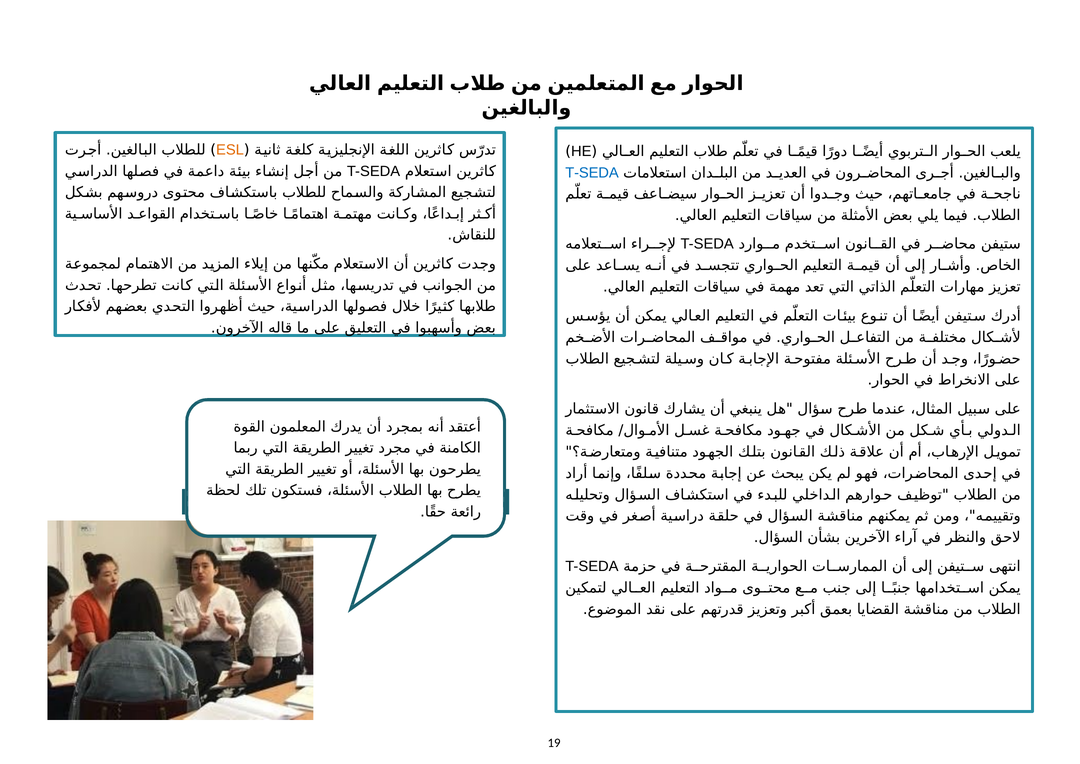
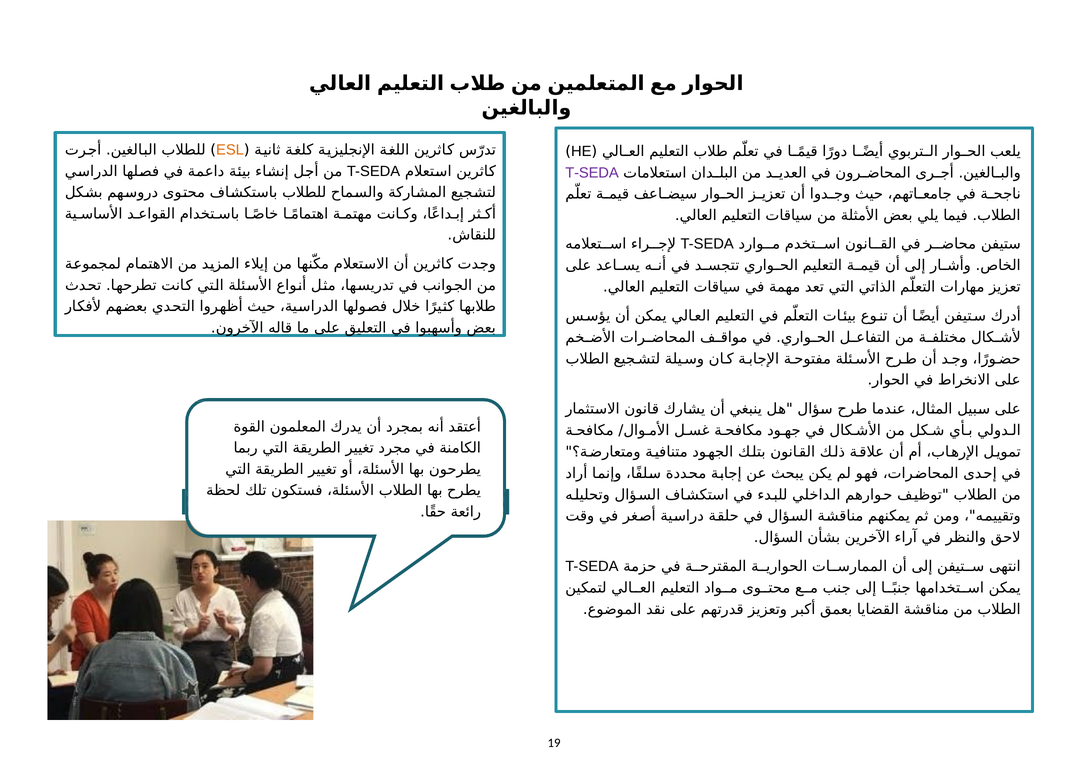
T-SEDA colour: blue -> purple (592, 173)
